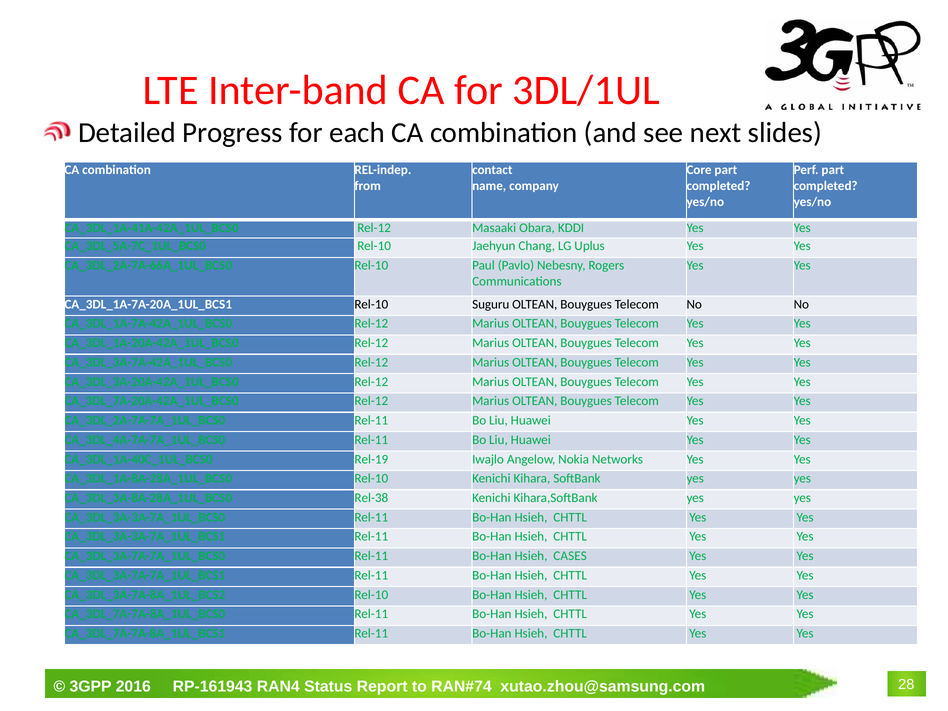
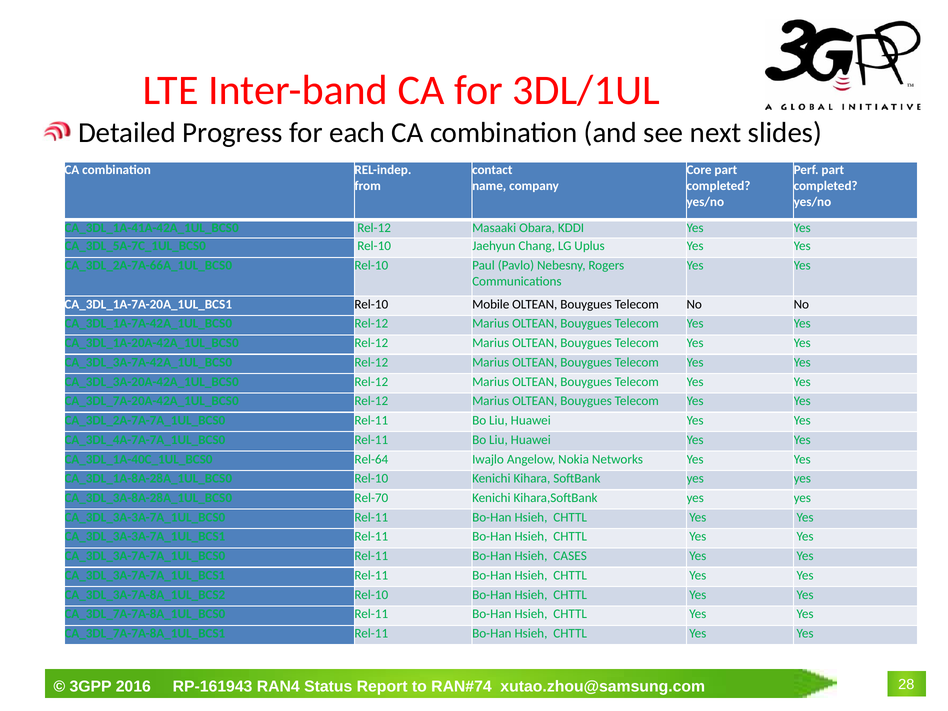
Rel-10 Suguru: Suguru -> Mobile (491, 304)
Rel-19: Rel-19 -> Rel-64 (371, 459)
Rel-38: Rel-38 -> Rel-70 (371, 498)
